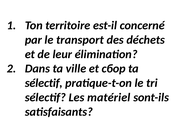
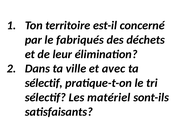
transport: transport -> fabriqués (80, 40)
сбор: сбор -> avec (114, 69)
